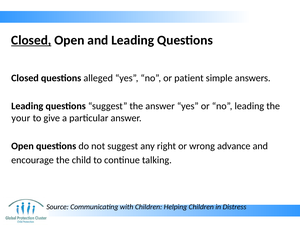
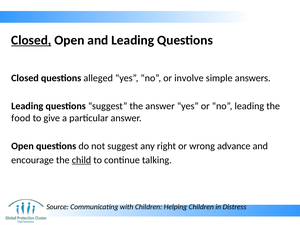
patient: patient -> involve (189, 78)
your: your -> food (21, 118)
child underline: none -> present (81, 160)
